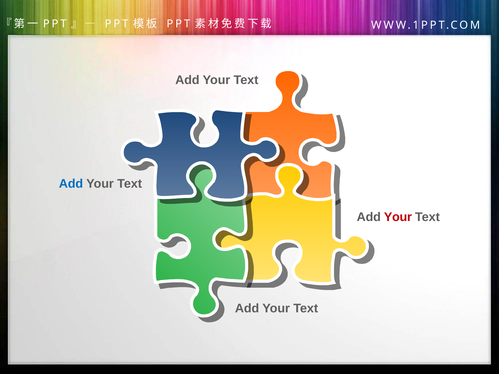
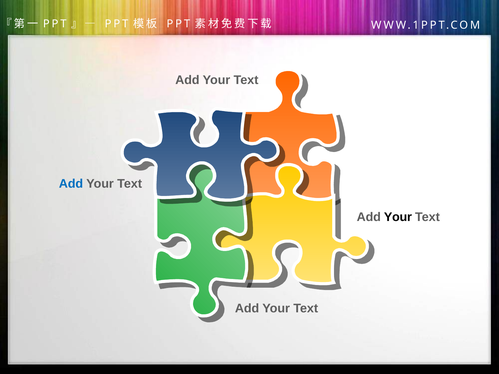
Your colour: red -> black (398, 217)
